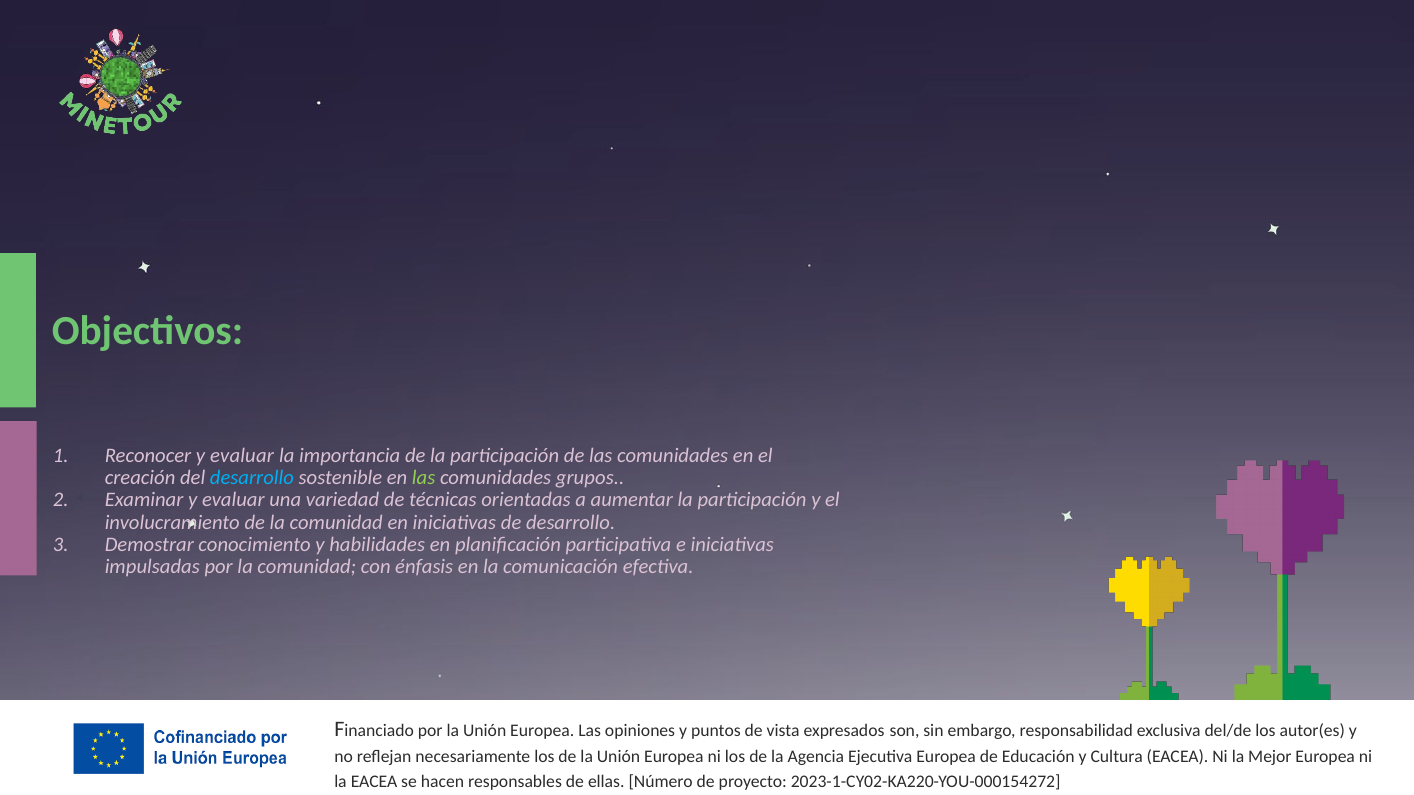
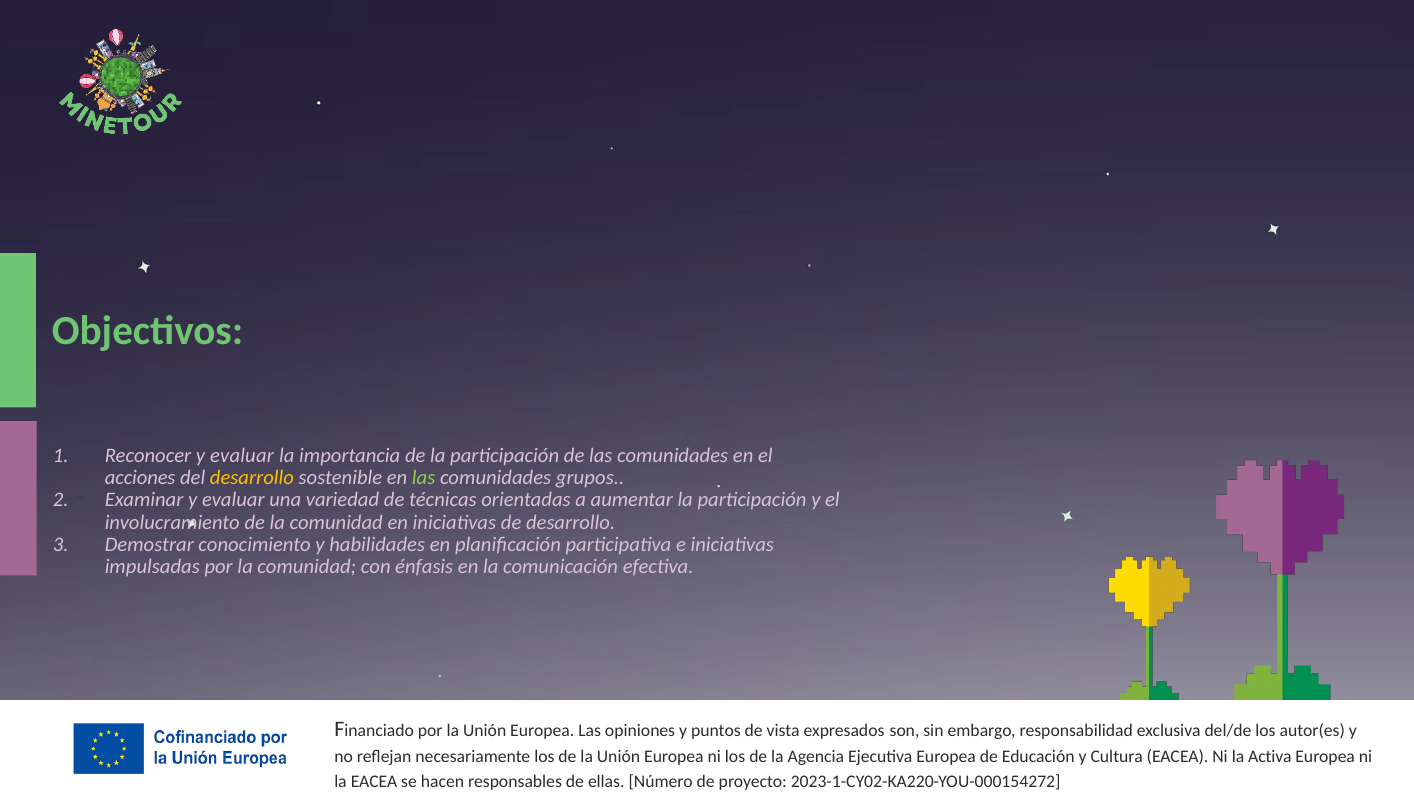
creación: creación -> acciones (140, 478)
desarrollo colour: light blue -> yellow (252, 478)
Mejor: Mejor -> Activa (1270, 757)
